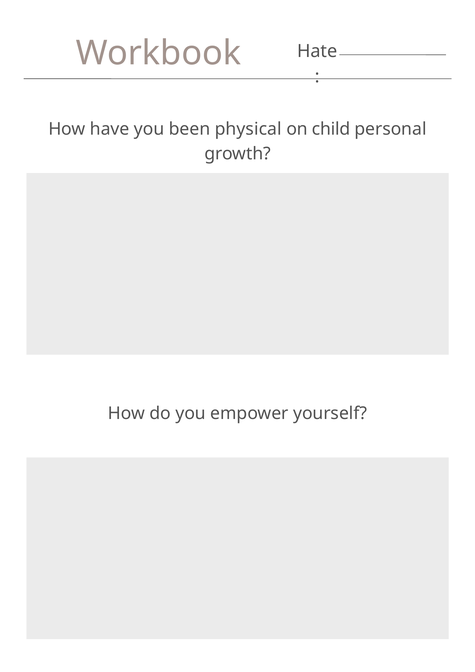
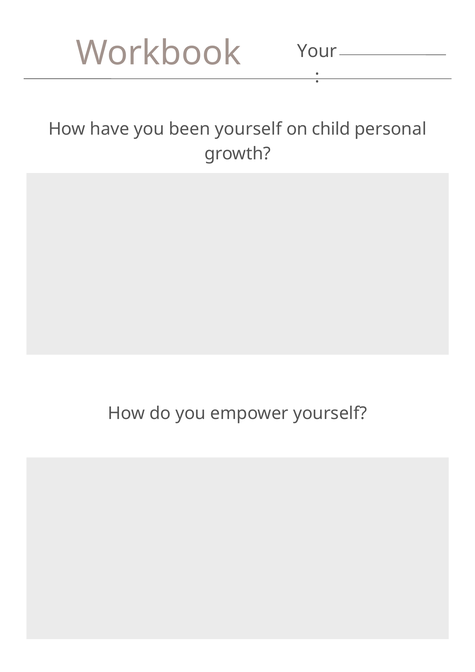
Hate: Hate -> Your (317, 51)
been physical: physical -> yourself (248, 129)
